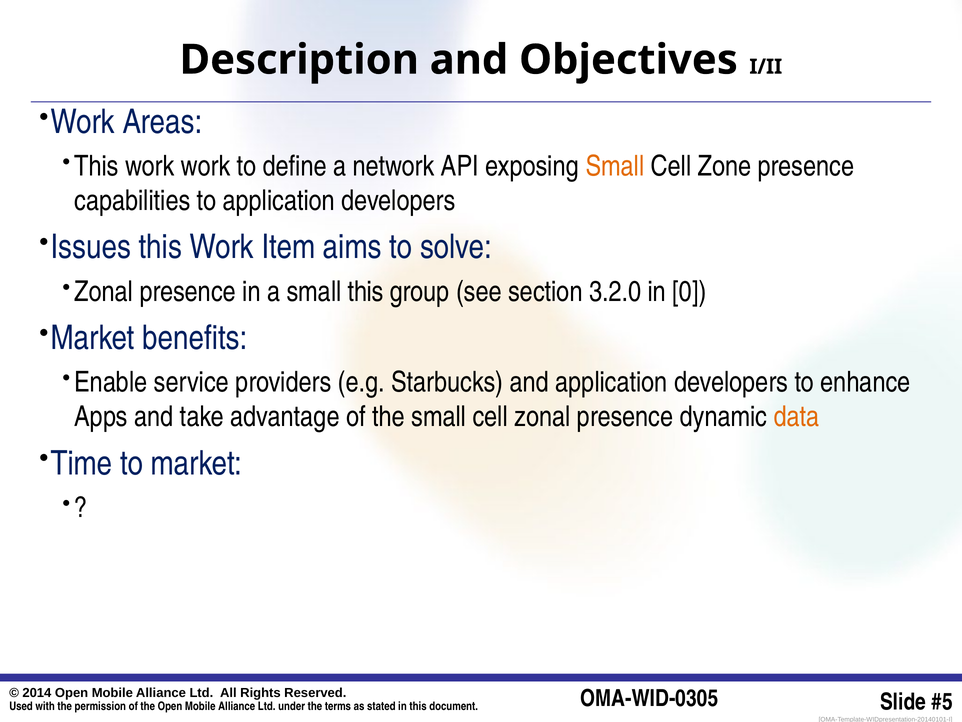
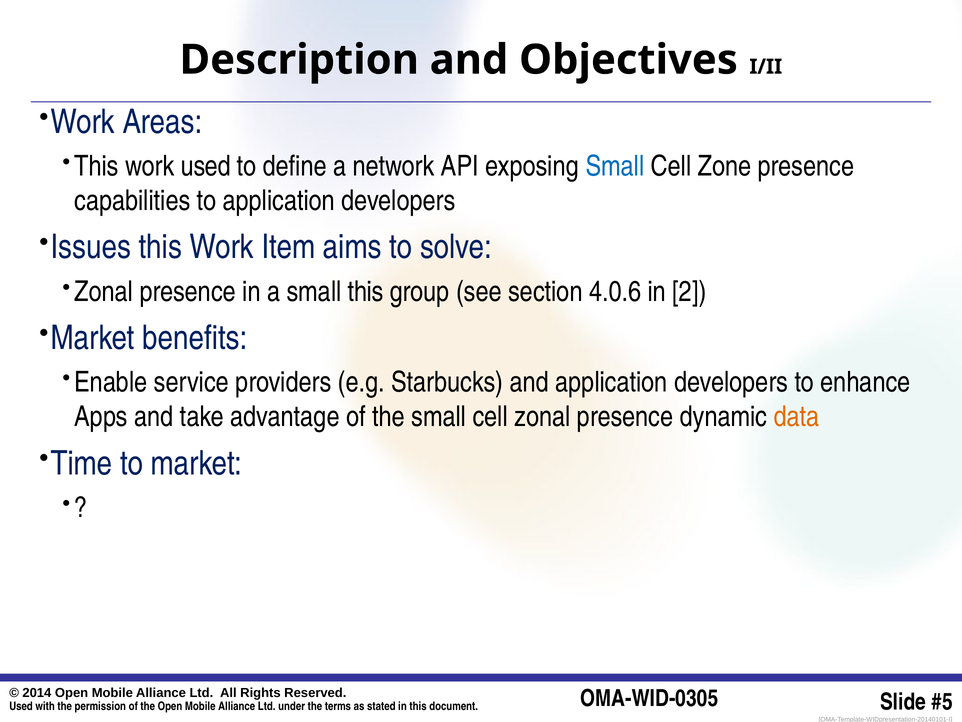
work work: work -> used (206, 166)
Small colour: orange -> blue (615, 166)
3.2.0: 3.2.0 -> 4.0.6 (615, 291)
0: 0 -> 2 (689, 291)
